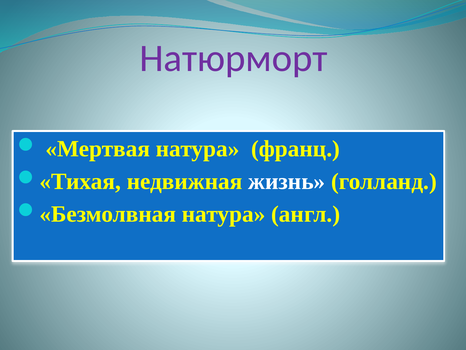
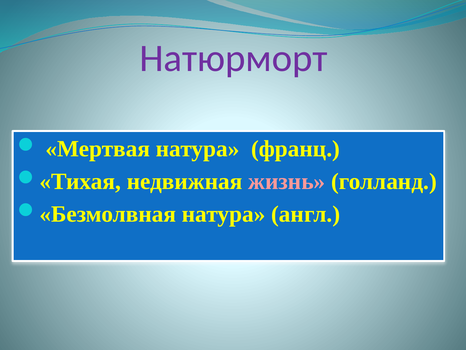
жизнь colour: white -> pink (287, 181)
